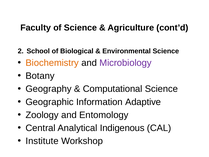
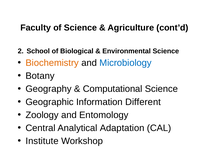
Microbiology colour: purple -> blue (126, 63)
Adaptive: Adaptive -> Different (143, 102)
Indigenous: Indigenous -> Adaptation (122, 128)
